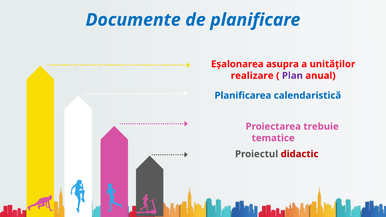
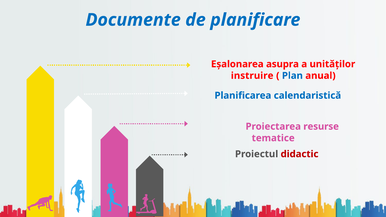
realizare: realizare -> instruire (252, 76)
Plan colour: purple -> blue (292, 76)
trebuie: trebuie -> resurse (321, 127)
